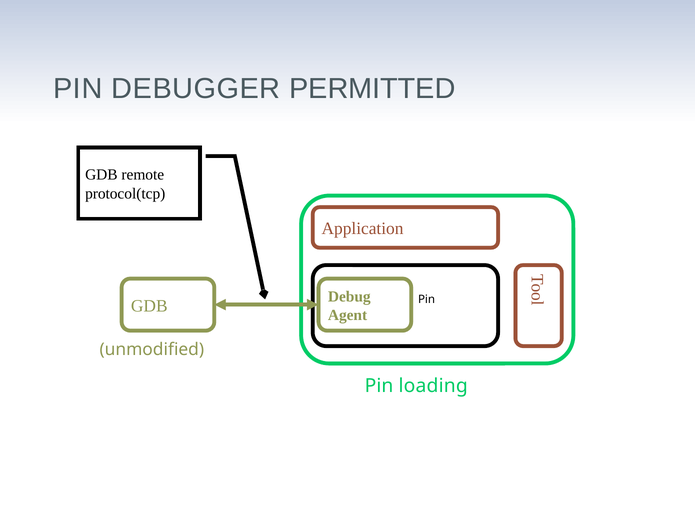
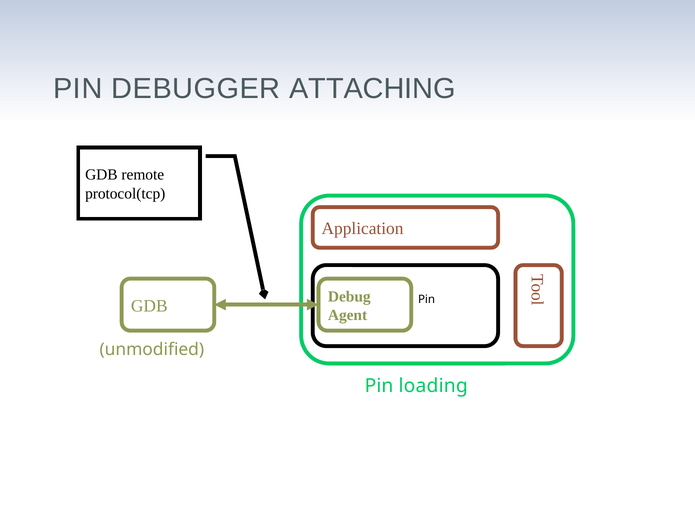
PERMITTED: PERMITTED -> ATTACHING (372, 89)
